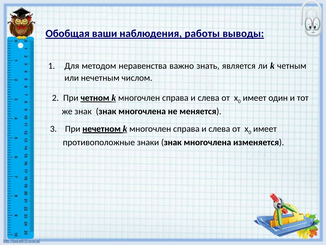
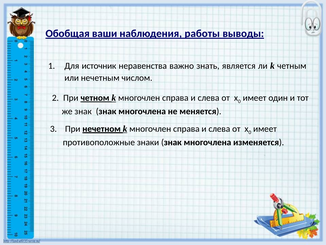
методом: методом -> источник (99, 66)
